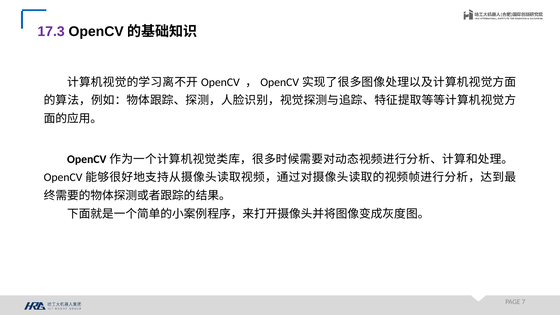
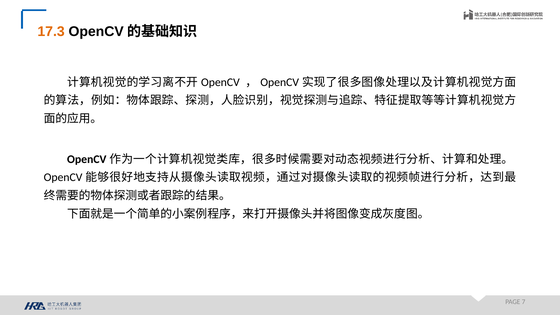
17.3 colour: purple -> orange (51, 32)
